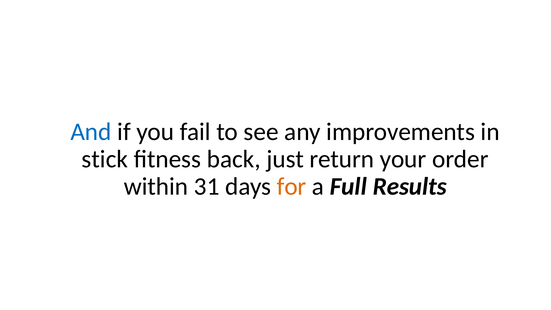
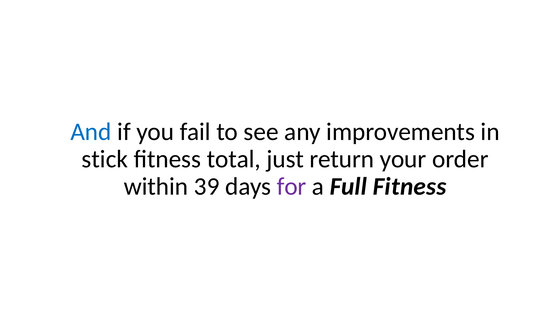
back: back -> total (234, 159)
31: 31 -> 39 (207, 186)
for colour: orange -> purple (292, 186)
Full Results: Results -> Fitness (410, 186)
